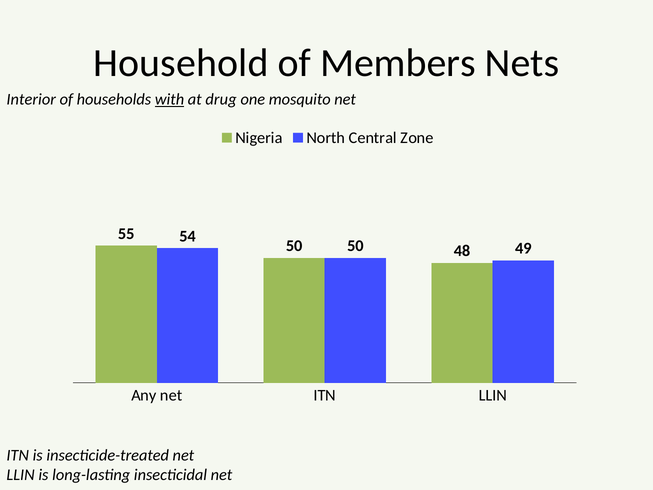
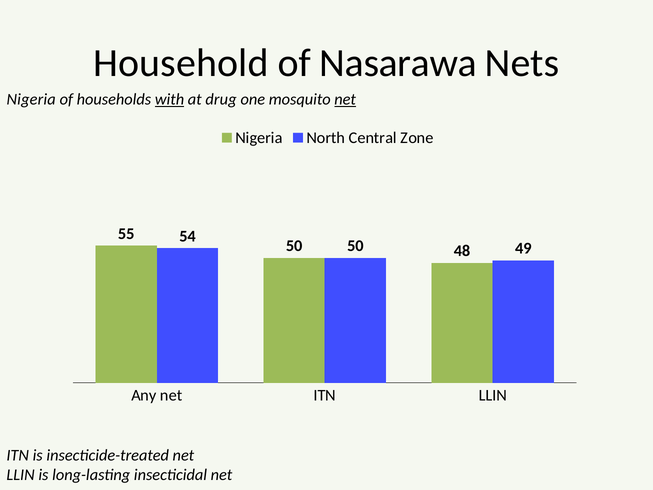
Members: Members -> Nasarawa (398, 63)
Interior: Interior -> Nigeria (31, 100)
net underline: none -> present (345, 100)
